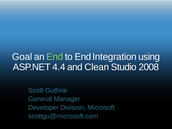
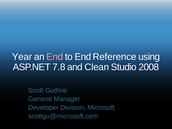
Goal: Goal -> Year (22, 57)
End colour: light green -> pink (55, 57)
Integration: Integration -> Reference (114, 57)
4.4: 4.4 -> 7.8 (59, 67)
